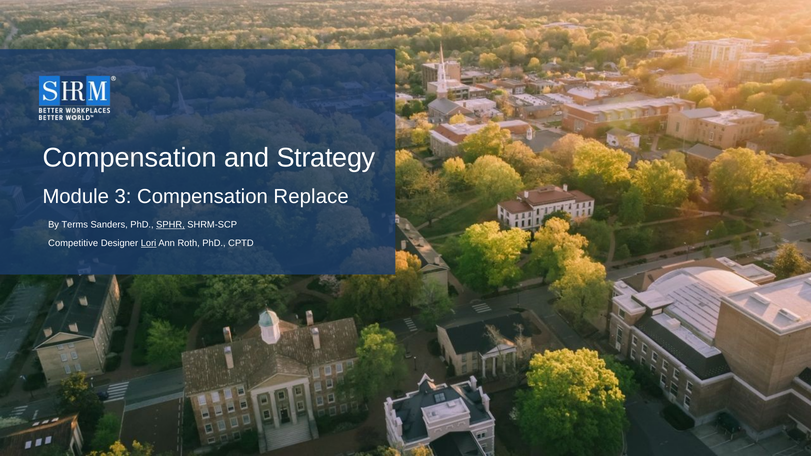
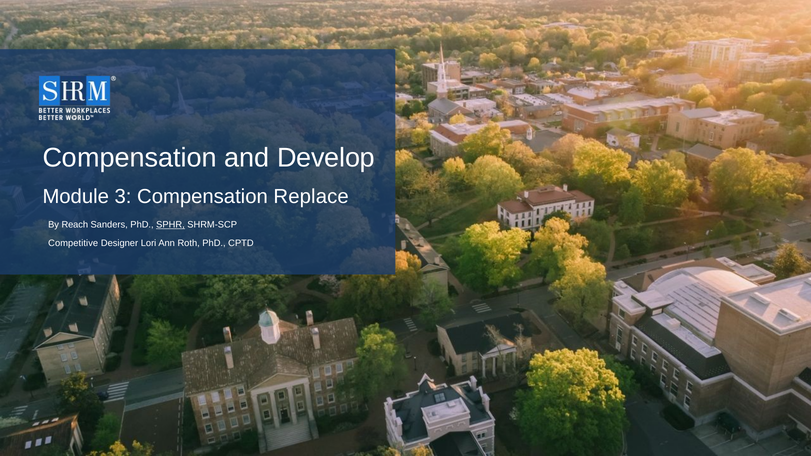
Strategy: Strategy -> Develop (326, 158)
Terms: Terms -> Reach (75, 225)
Lori underline: present -> none (149, 243)
